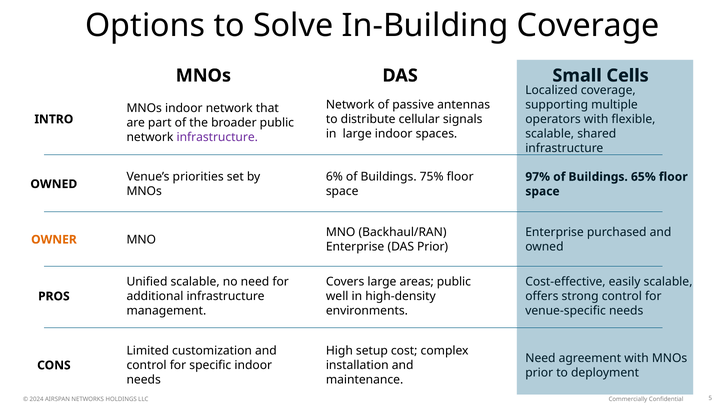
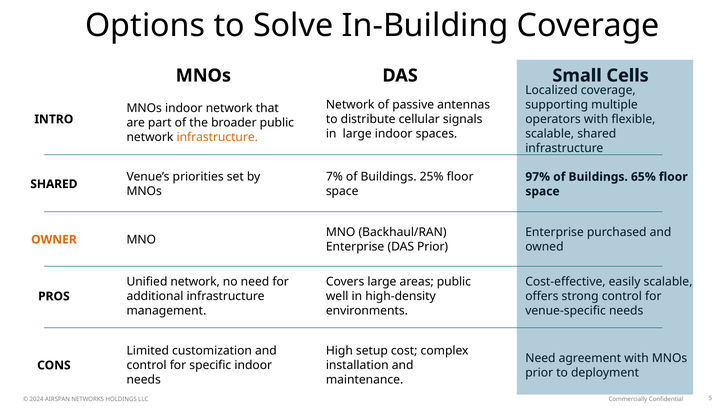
infrastructure colour: purple -> orange (217, 137)
6%: 6% -> 7% (334, 177)
75%: 75% -> 25% (432, 177)
OWNED: OWNED -> SHARED (54, 184)
Unified scalable: scalable -> network (195, 281)
